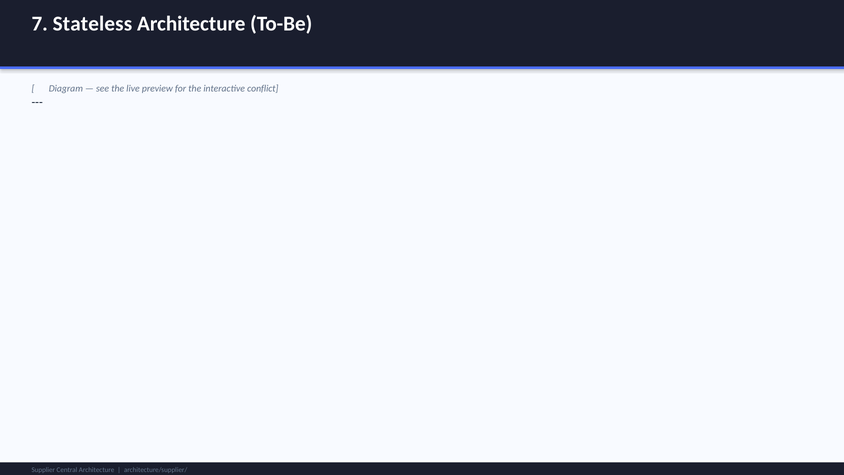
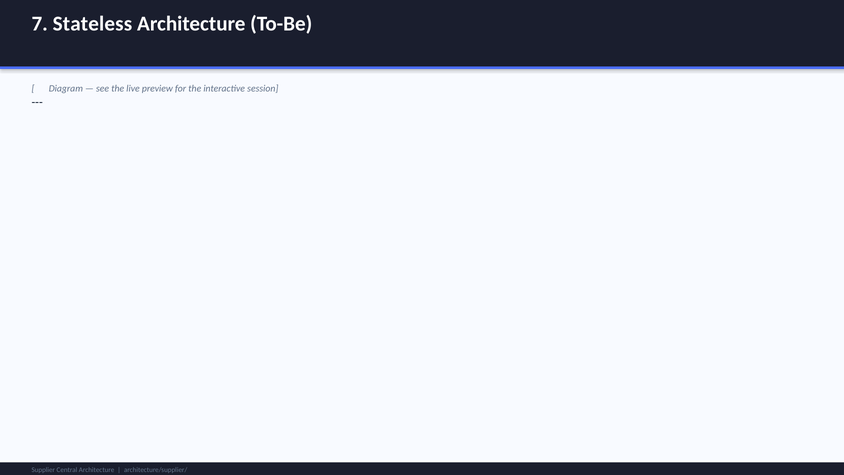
conflict: conflict -> session (263, 89)
